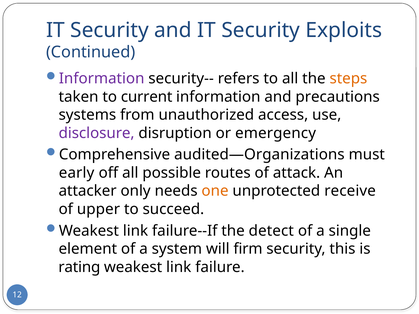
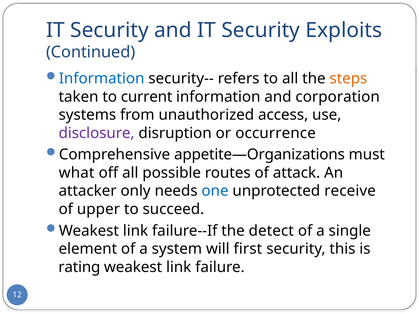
Information colour: purple -> blue (102, 79)
precautions: precautions -> corporation (338, 97)
emergency: emergency -> occurrence (276, 133)
audited—Organizations: audited—Organizations -> appetite—Organizations (259, 155)
early: early -> what (77, 173)
one colour: orange -> blue (215, 191)
firm: firm -> first (248, 249)
